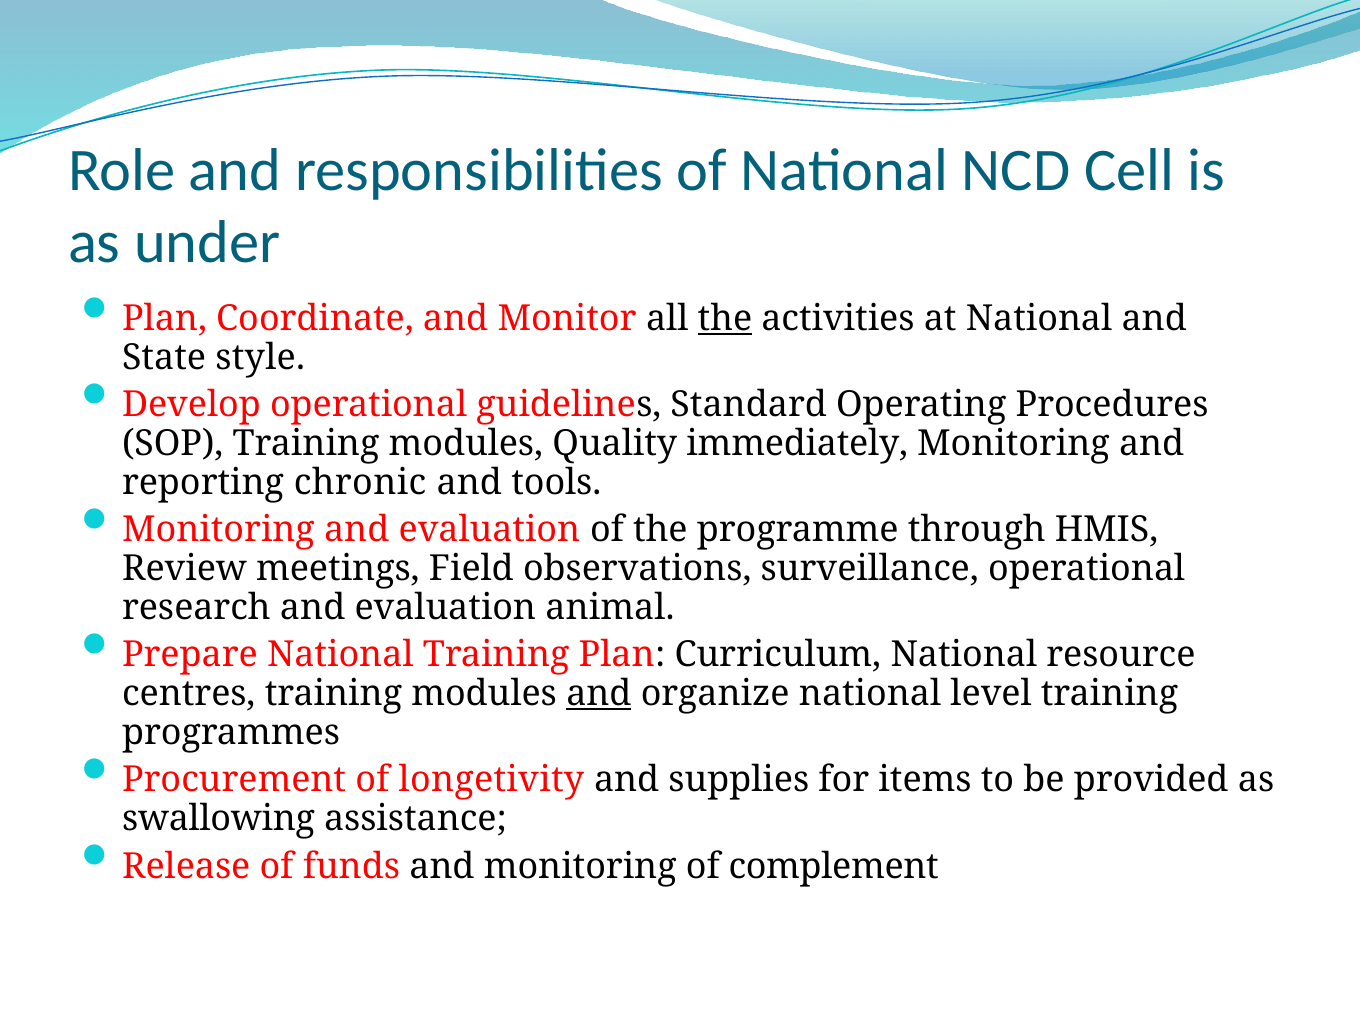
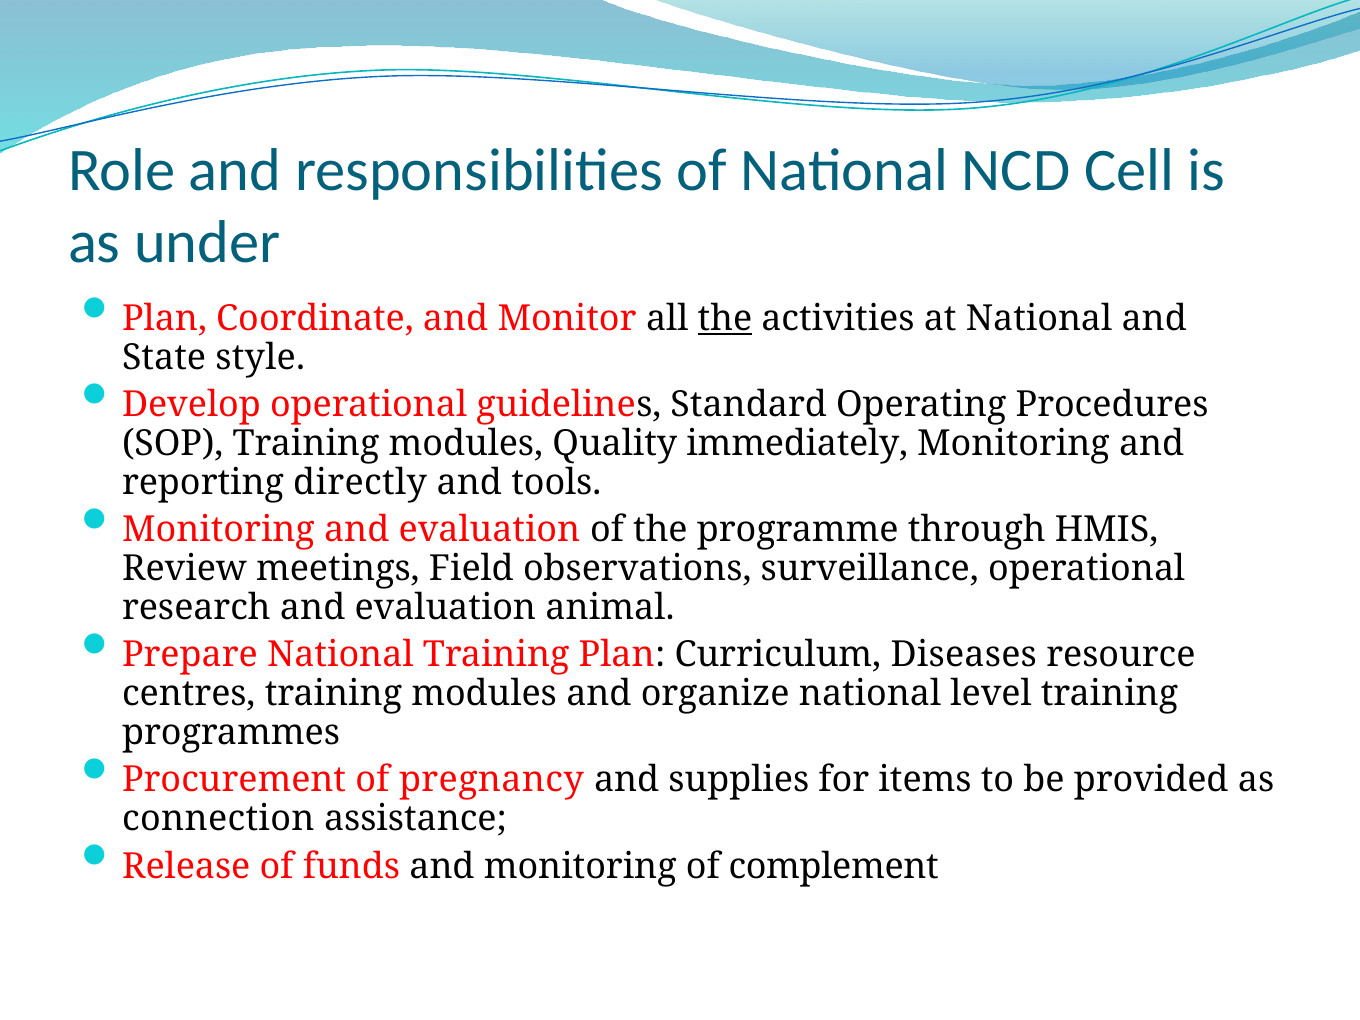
chronic: chronic -> directly (360, 482)
Curriculum National: National -> Diseases (964, 655)
and underline: present -> none (599, 694)
longetivity: longetivity -> pregnancy (491, 780)
swallowing: swallowing -> connection (218, 819)
